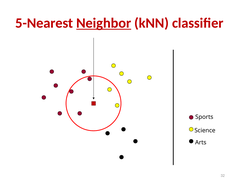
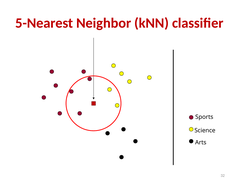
Neighbor underline: present -> none (104, 23)
